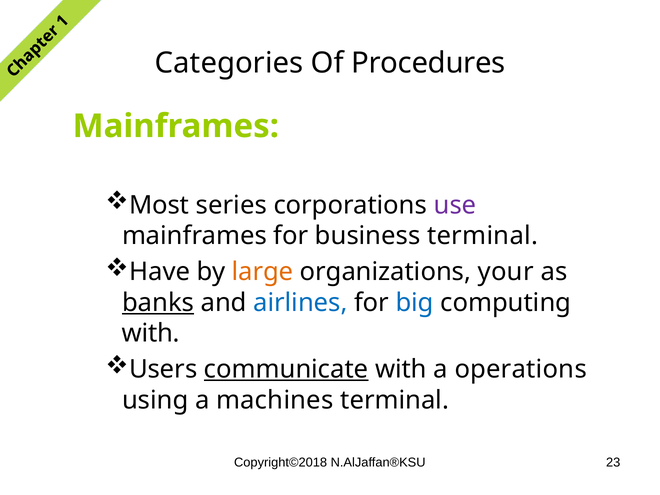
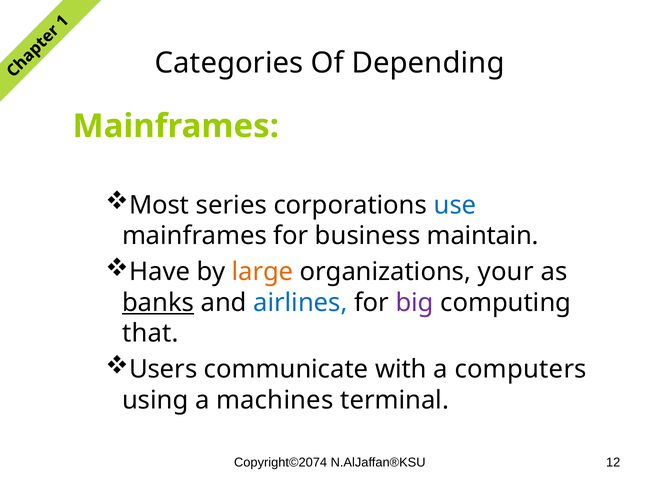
Procedures: Procedures -> Depending (428, 63)
use colour: purple -> blue (455, 205)
business terminal: terminal -> maintain (483, 236)
big colour: blue -> purple (415, 303)
with: with -> that (150, 333)
communicate underline: present -> none (286, 369)
operations: operations -> computers (521, 369)
Copyright©2018: Copyright©2018 -> Copyright©2074 (281, 463)
23: 23 -> 12 (613, 463)
